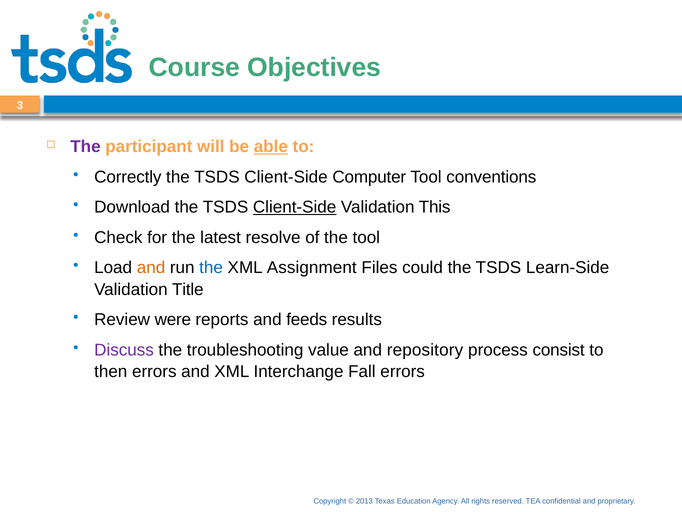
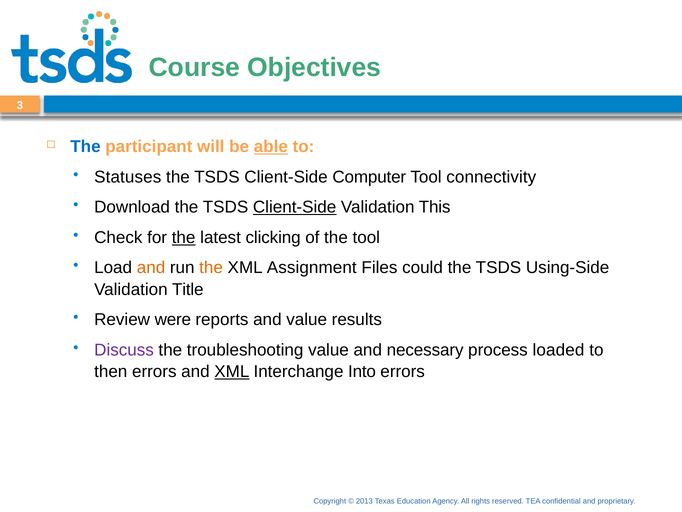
The colour: purple -> blue (85, 147)
Correctly: Correctly -> Statuses (128, 177)
conventions: conventions -> connectivity (491, 177)
the underline: none -> present (184, 237)
resolve: resolve -> clicking (273, 237)
the colour: blue -> orange (211, 267)
Learn-Side: Learn-Side -> Using-Side (568, 267)
and feeds: feeds -> value (307, 319)
repository: repository -> necessary (425, 350)
consist: consist -> loaded (558, 350)
XML underline: none -> present (232, 371)
Fall: Fall -> Into (362, 371)
